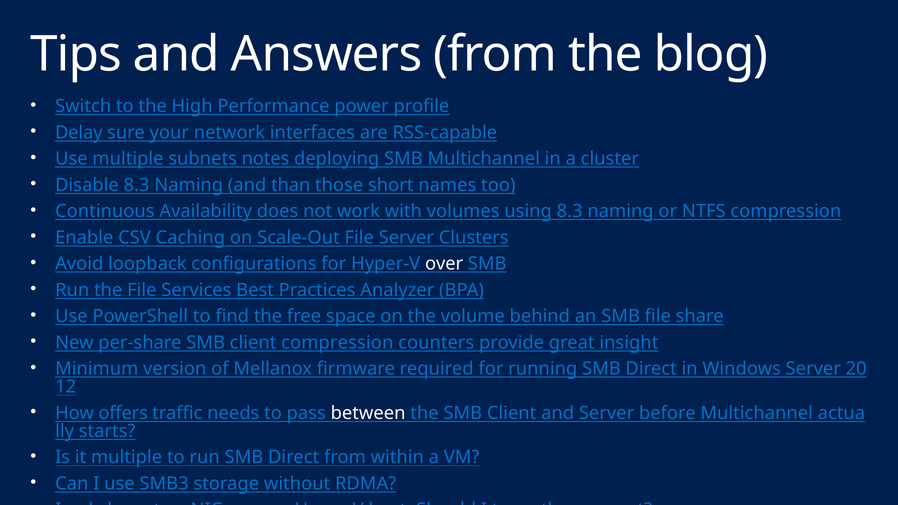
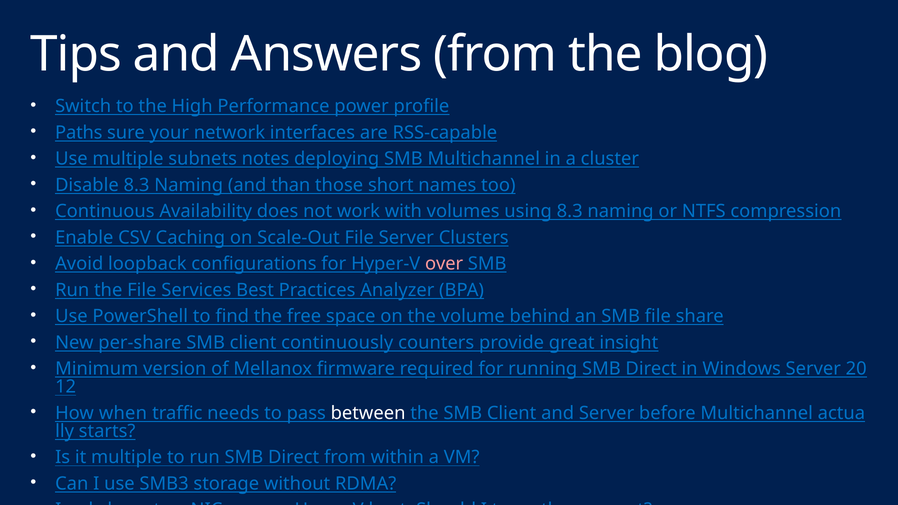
Delay: Delay -> Paths (79, 133)
over colour: white -> pink (444, 264)
client compression: compression -> continuously (337, 343)
offers: offers -> when (123, 413)
